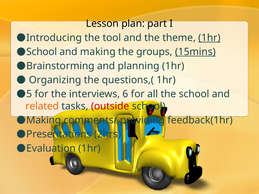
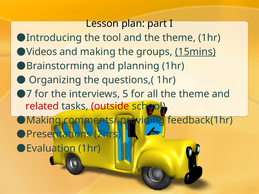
1hr underline: present -> none (209, 38)
School: School -> Videos (42, 52)
5: 5 -> 7 (29, 94)
6: 6 -> 5 (125, 94)
all the school: school -> theme (194, 94)
related colour: orange -> red (42, 106)
